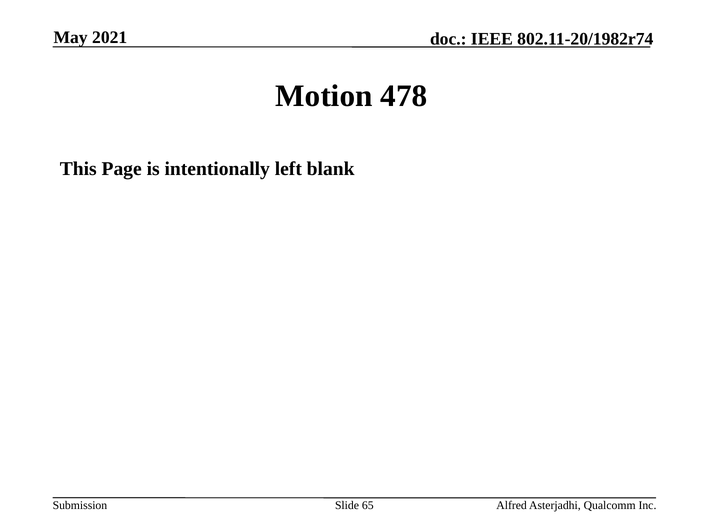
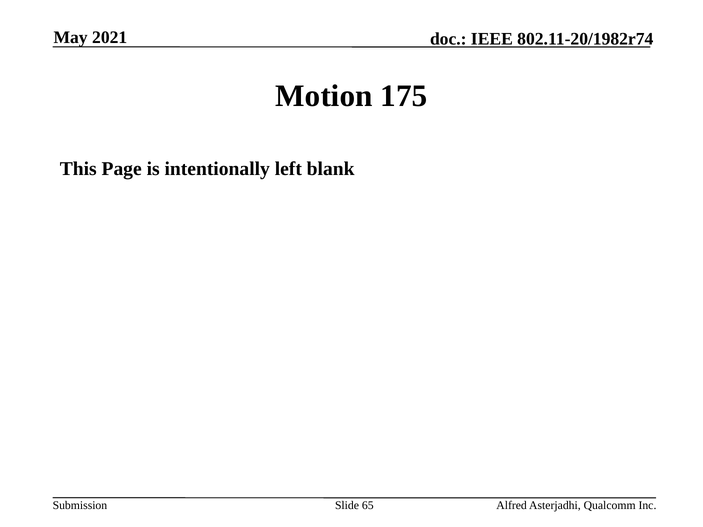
478: 478 -> 175 (404, 96)
